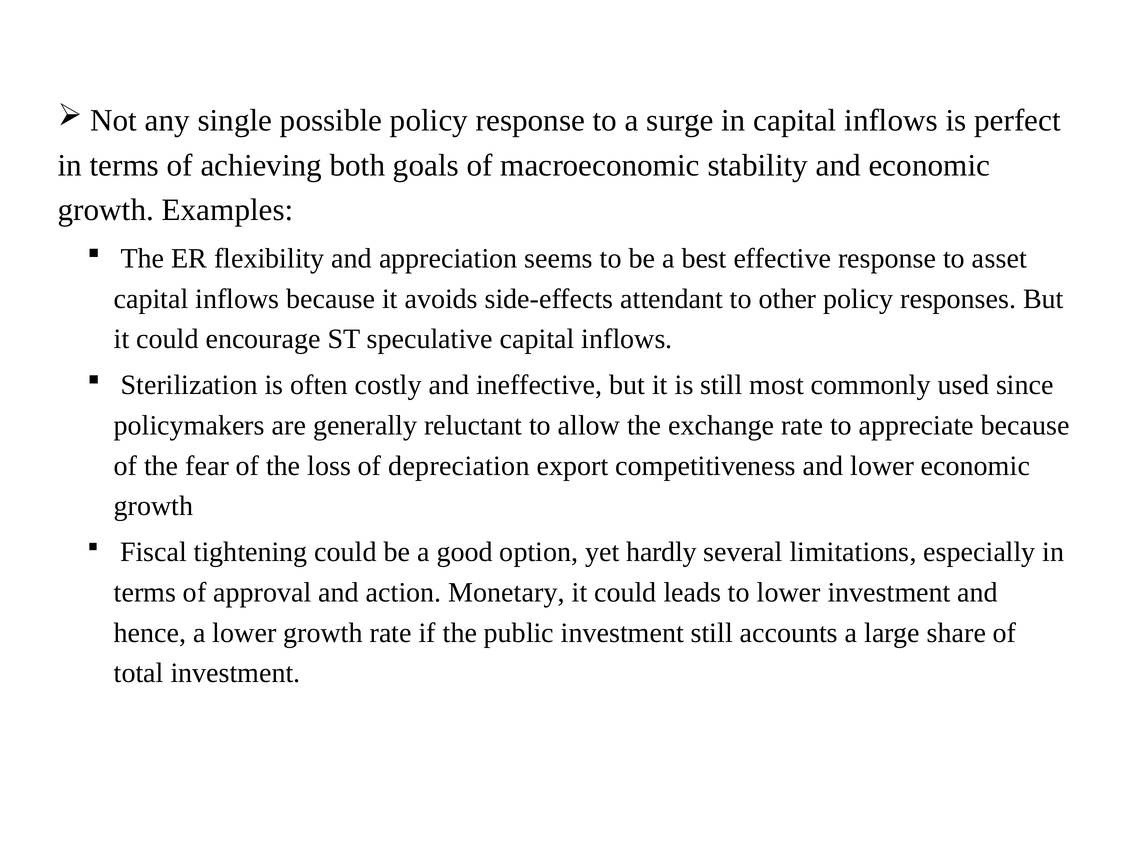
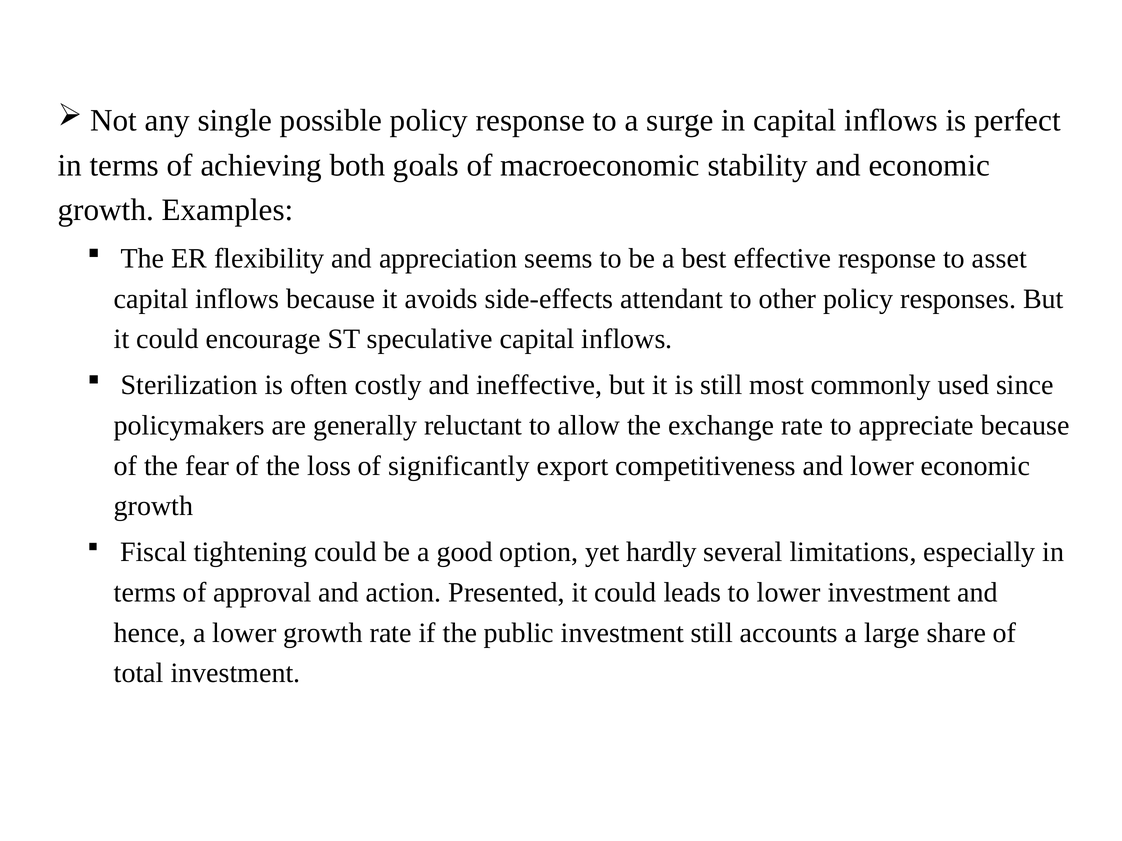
depreciation: depreciation -> significantly (459, 466)
Monetary: Monetary -> Presented (507, 593)
